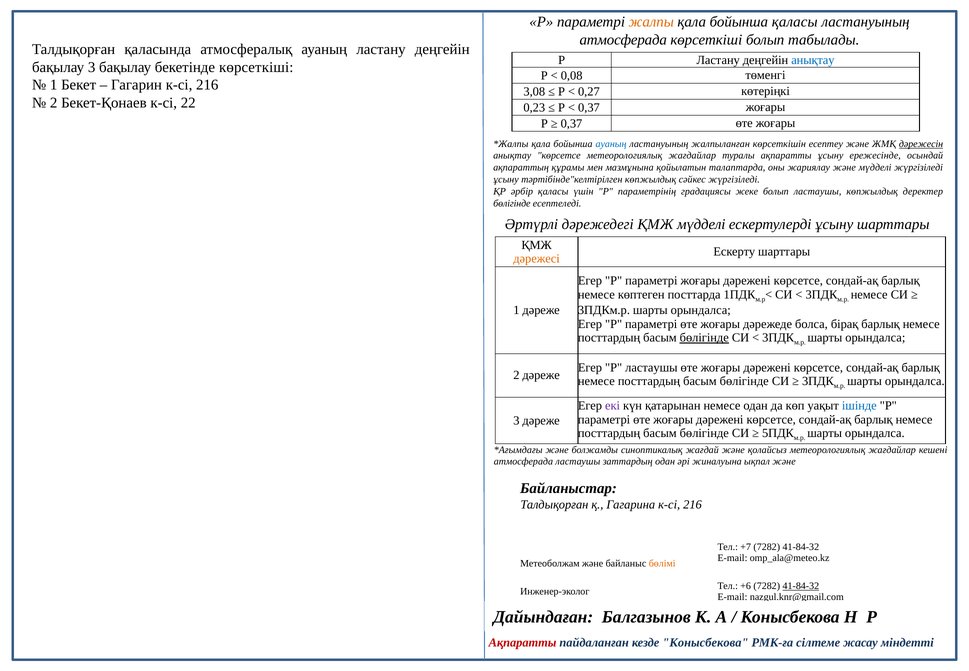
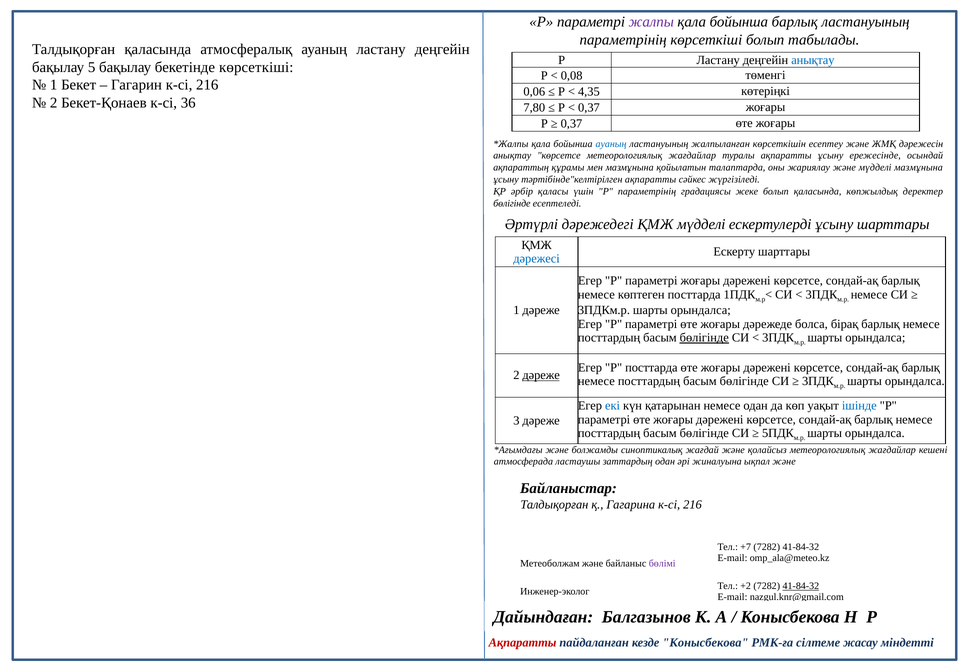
жалпы colour: orange -> purple (651, 22)
бойынша қаласы: қаласы -> барлық (795, 22)
атмосферада: атмосферада -> параметрінің (623, 40)
бақылау 3: 3 -> 5 (92, 67)
3,08: 3,08 -> 0,06 (534, 92)
0,27: 0,27 -> 4,35 (589, 92)
22: 22 -> 36 (188, 103)
0,23: 0,23 -> 7,80 (534, 108)
дәрежесін underline: present -> none (921, 144)
мүдделі жүргізіледі: жүргізіледі -> мазмұнына (918, 168)
тәртібінде"келтірілген көпжылдық: көпжылдық -> ақпаратты (651, 179)
болып ластаушы: ластаушы -> қаласында (818, 191)
дәрежесі colour: orange -> blue (537, 259)
Р ластаушы: ластаушы -> посттарда (651, 367)
дәреже underline: none -> present (541, 375)
екі colour: purple -> blue (613, 406)
бөлімі colour: orange -> purple (662, 563)
+6: +6 -> +2 (746, 586)
